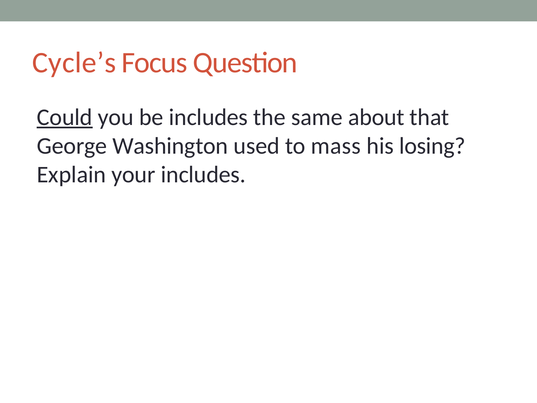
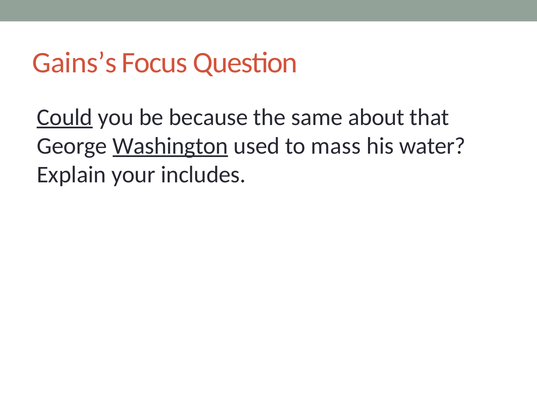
Cycle’s: Cycle’s -> Gains’s (74, 62)
be includes: includes -> because (208, 117)
Washington underline: none -> present (170, 146)
losing: losing -> water (432, 146)
